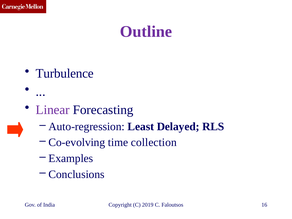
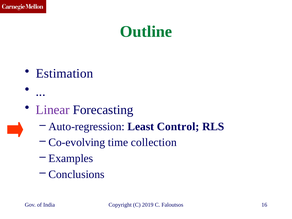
Outline colour: purple -> green (146, 32)
Turbulence: Turbulence -> Estimation (65, 73)
Delayed: Delayed -> Control (178, 127)
